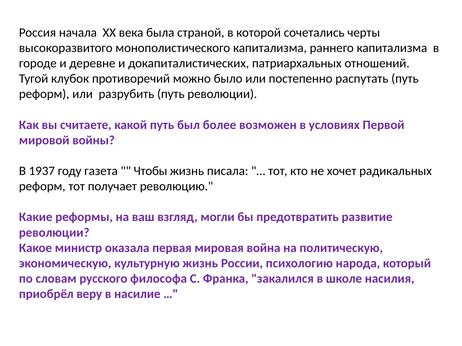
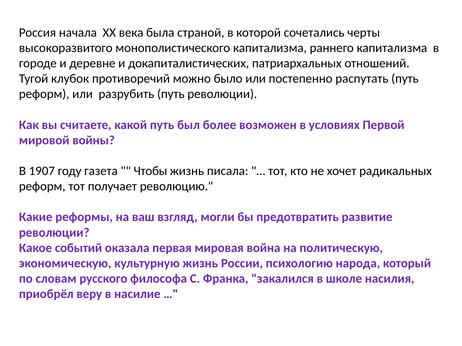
1937: 1937 -> 1907 (42, 171)
министр: министр -> событий (78, 248)
